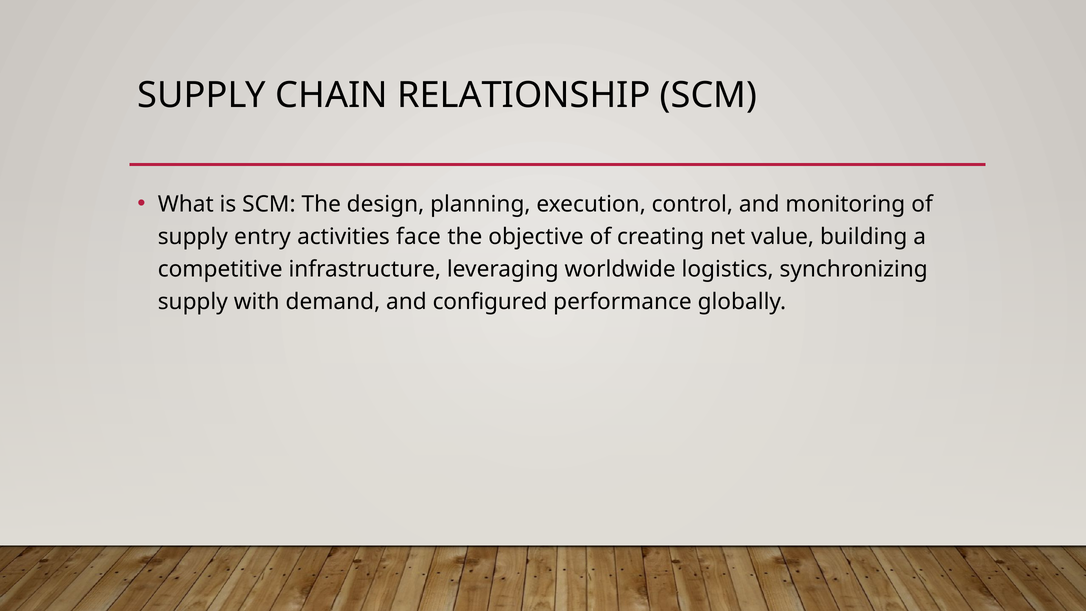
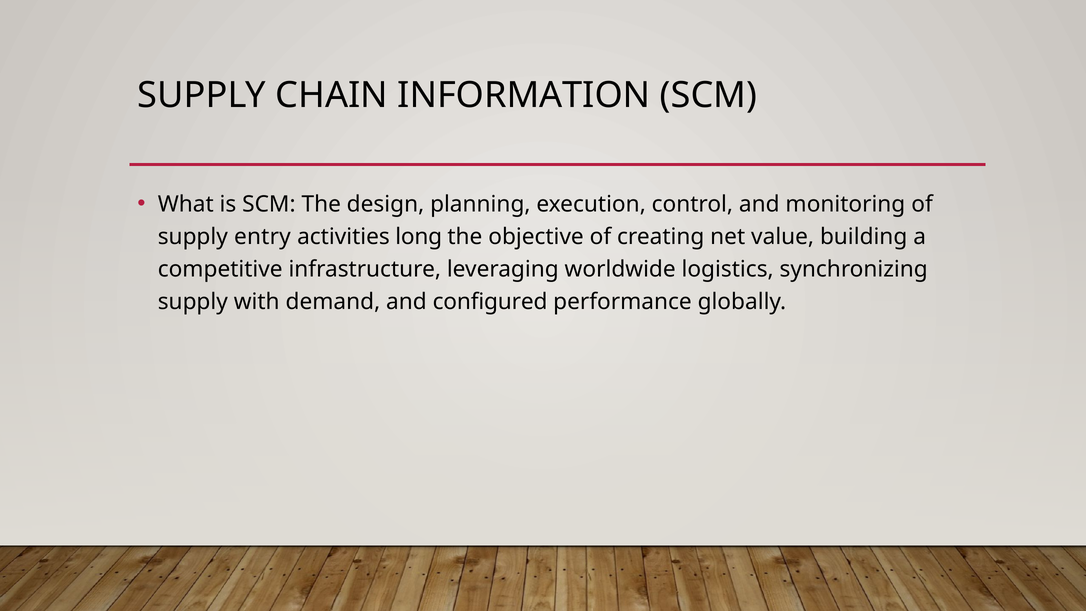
RELATIONSHIP: RELATIONSHIP -> INFORMATION (524, 95)
face: face -> long (419, 237)
